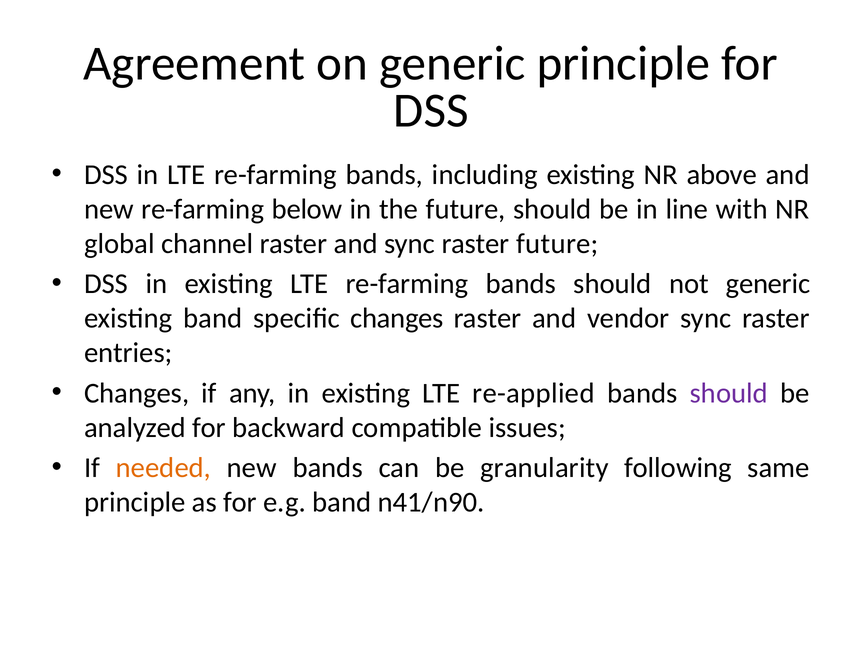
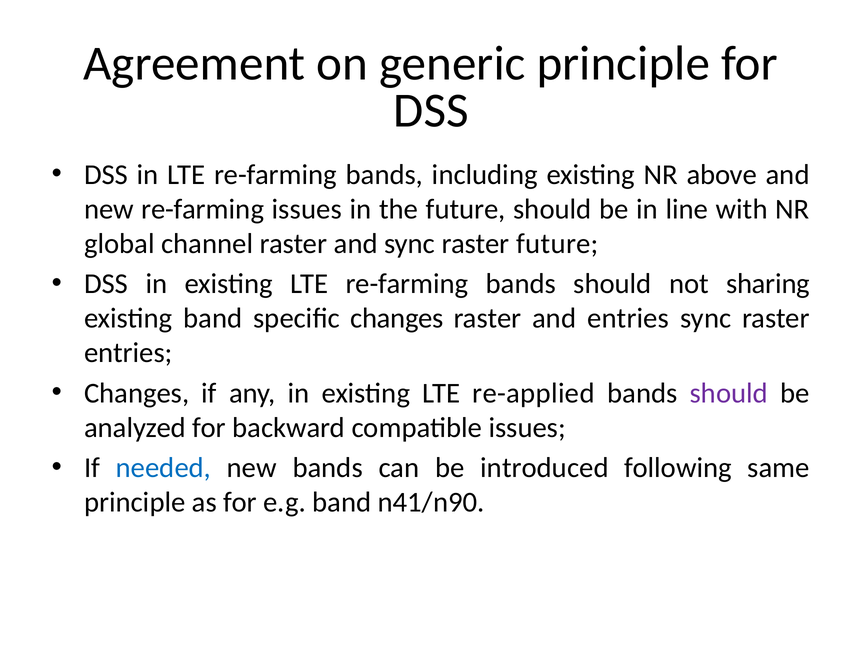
re-farming below: below -> issues (307, 209)
not generic: generic -> sharing (768, 284)
and vendor: vendor -> entries (628, 318)
needed colour: orange -> blue (163, 467)
granularity: granularity -> introduced (544, 467)
